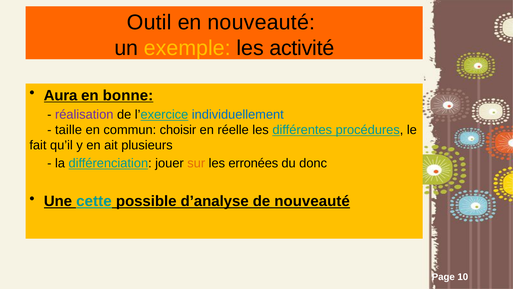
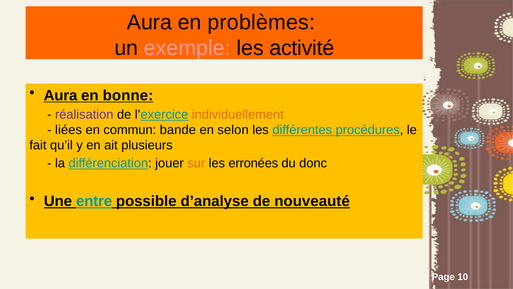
Outil: Outil -> Aura (149, 23)
en nouveauté: nouveauté -> problèmes (261, 23)
exemple colour: yellow -> pink (187, 48)
individuellement colour: blue -> orange (238, 114)
taille: taille -> liées (69, 130)
choisir: choisir -> bande (178, 130)
réelle: réelle -> selon (233, 130)
cette: cette -> entre (94, 201)
